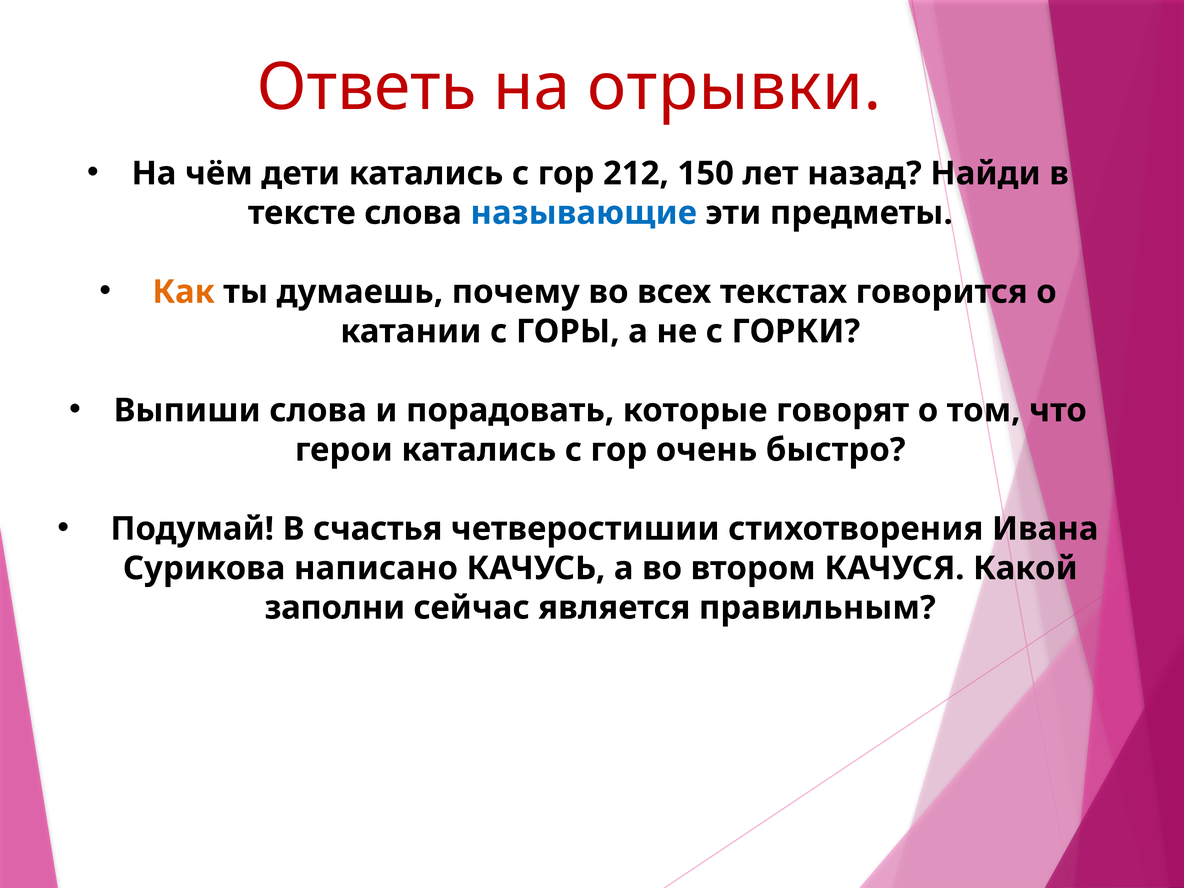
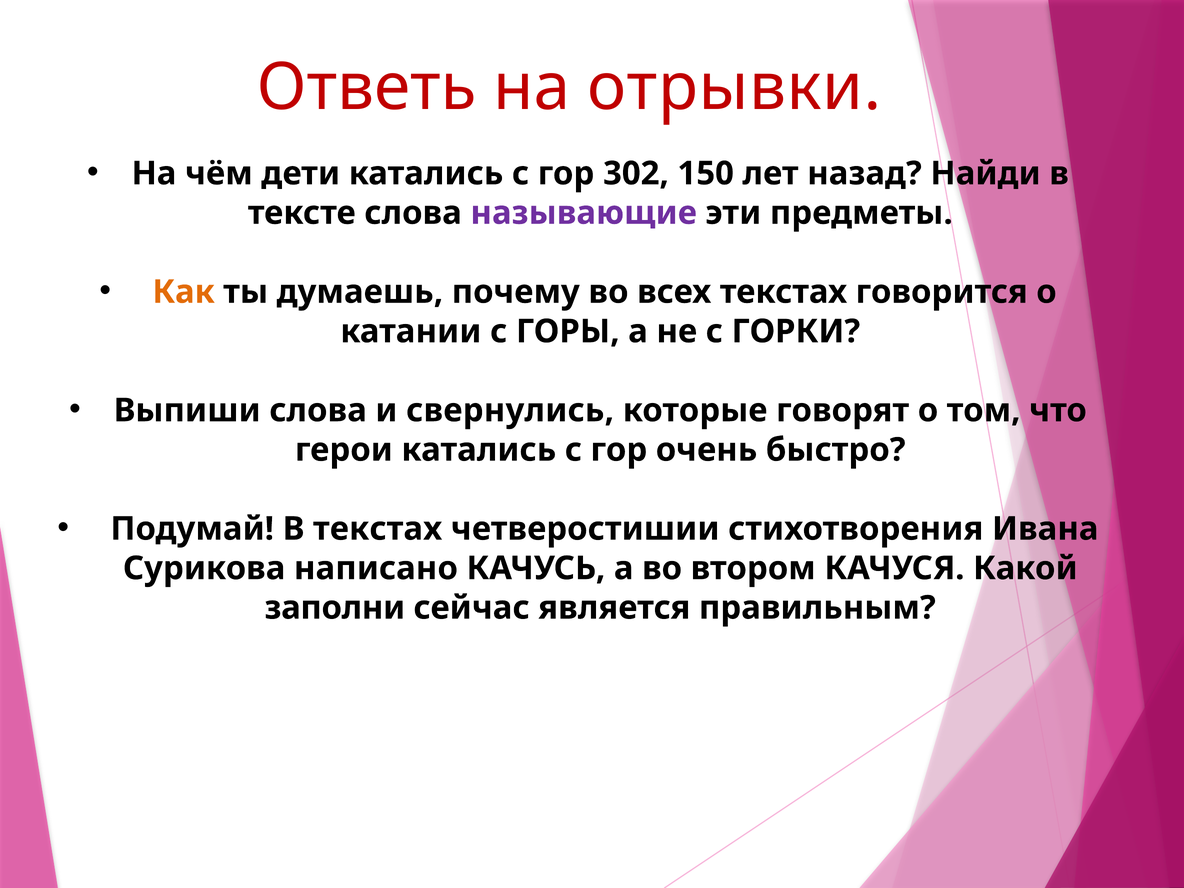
212: 212 -> 302 (636, 173)
называющие colour: blue -> purple (584, 213)
порадовать: порадовать -> свернулись (510, 410)
В счастья: счастья -> текстах (378, 529)
